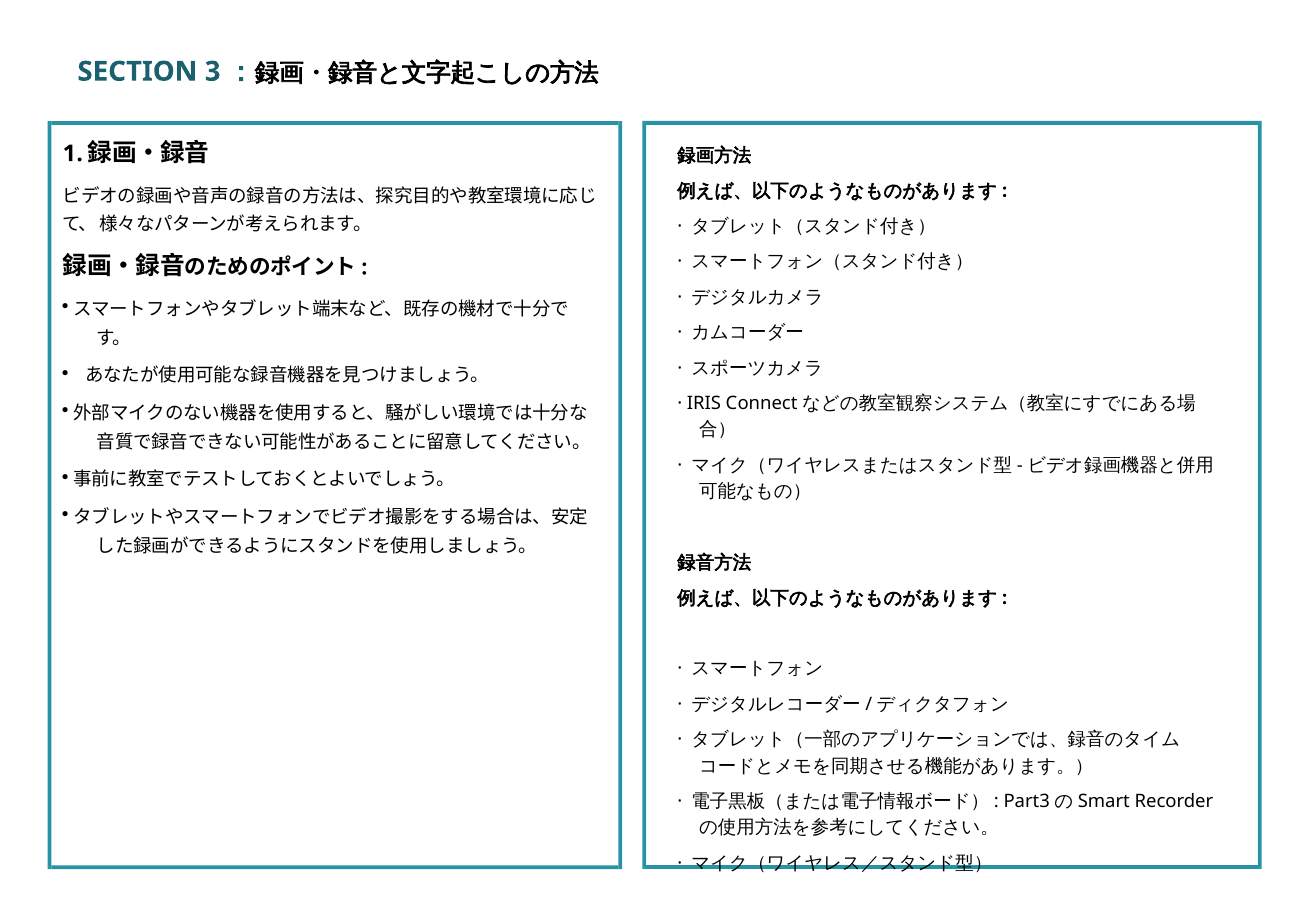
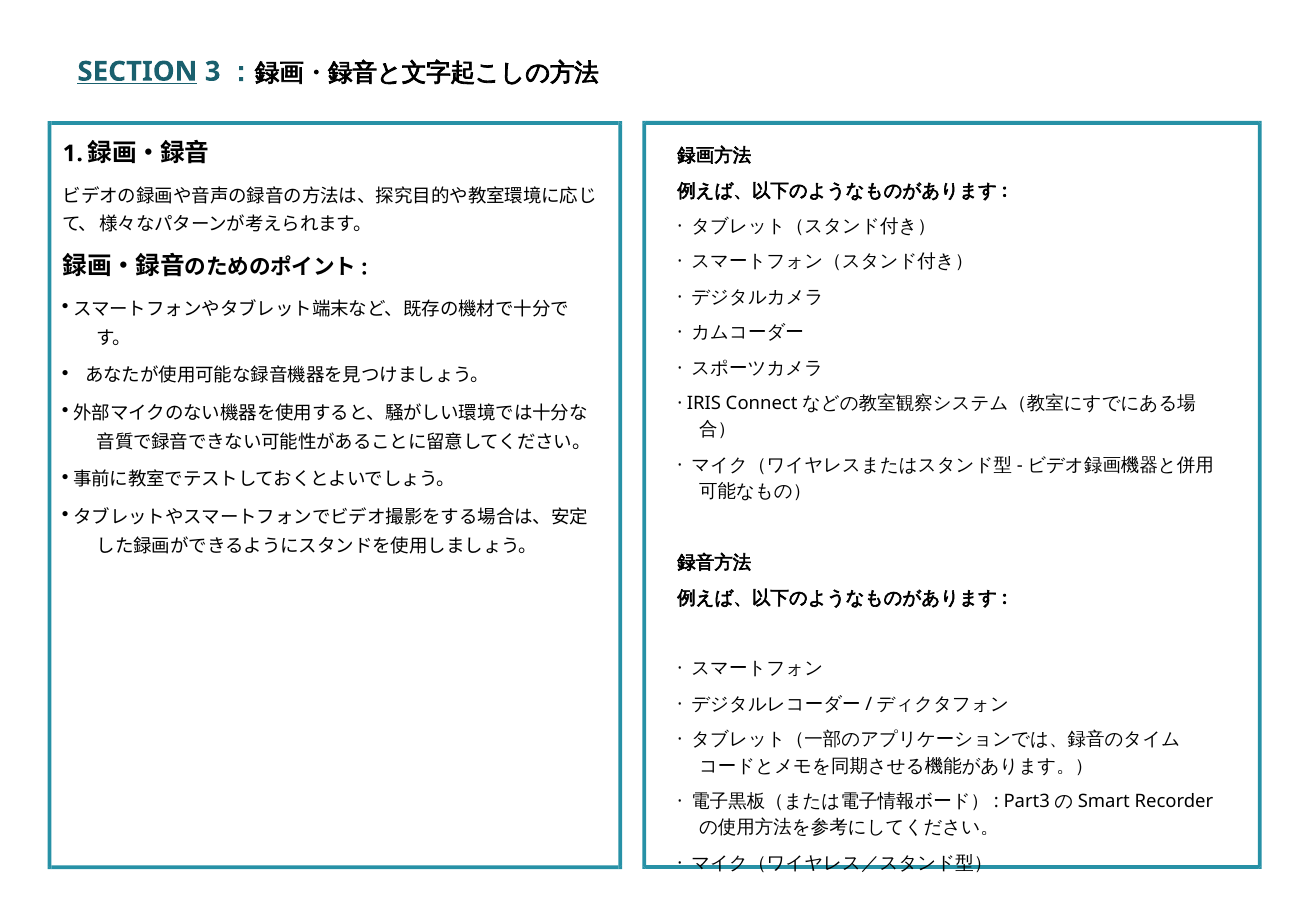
SECTION underline: none -> present (137, 72)
